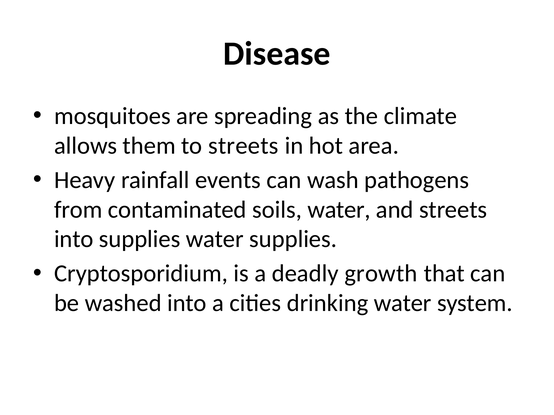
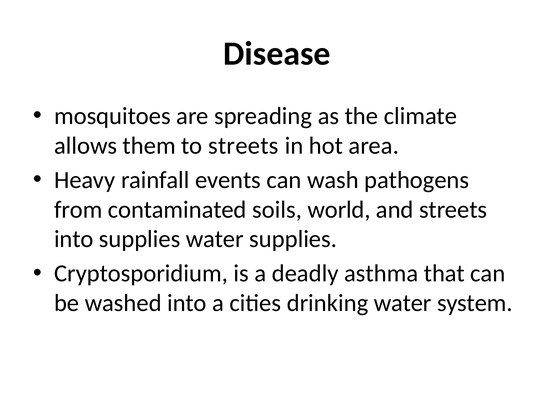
soils water: water -> world (339, 210)
growth: growth -> asthma (381, 274)
